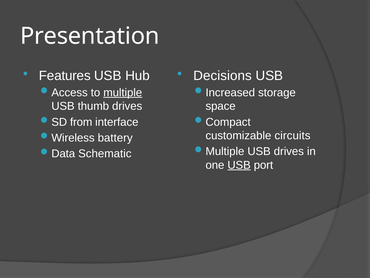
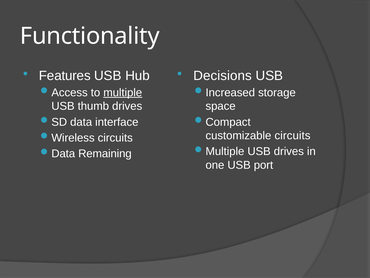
Presentation: Presentation -> Functionality (90, 36)
from: from -> data (81, 122)
battery: battery -> circuits (115, 138)
Schematic: Schematic -> Remaining (105, 153)
USB underline: present -> none (239, 165)
